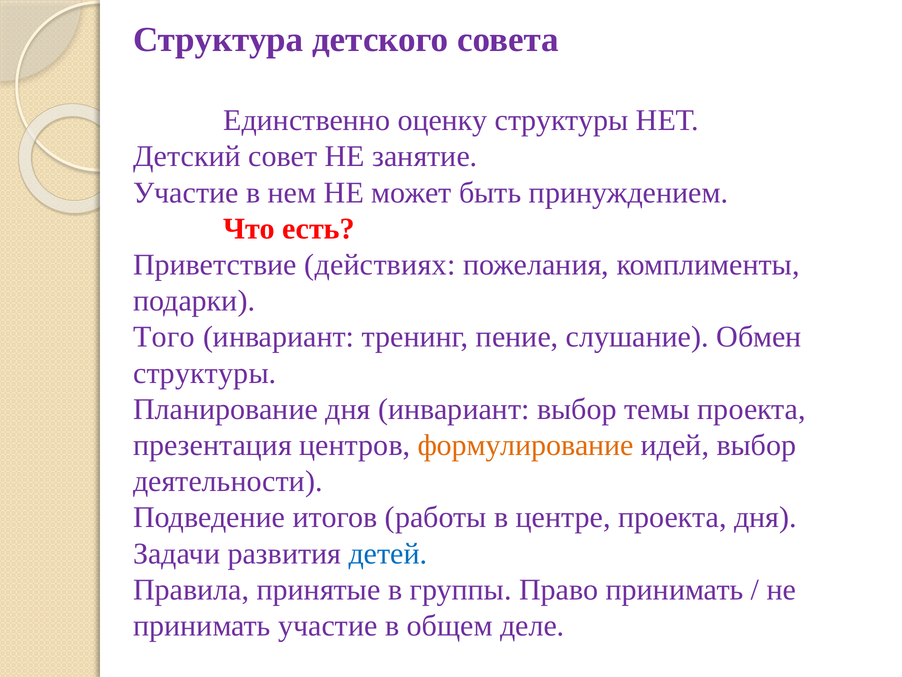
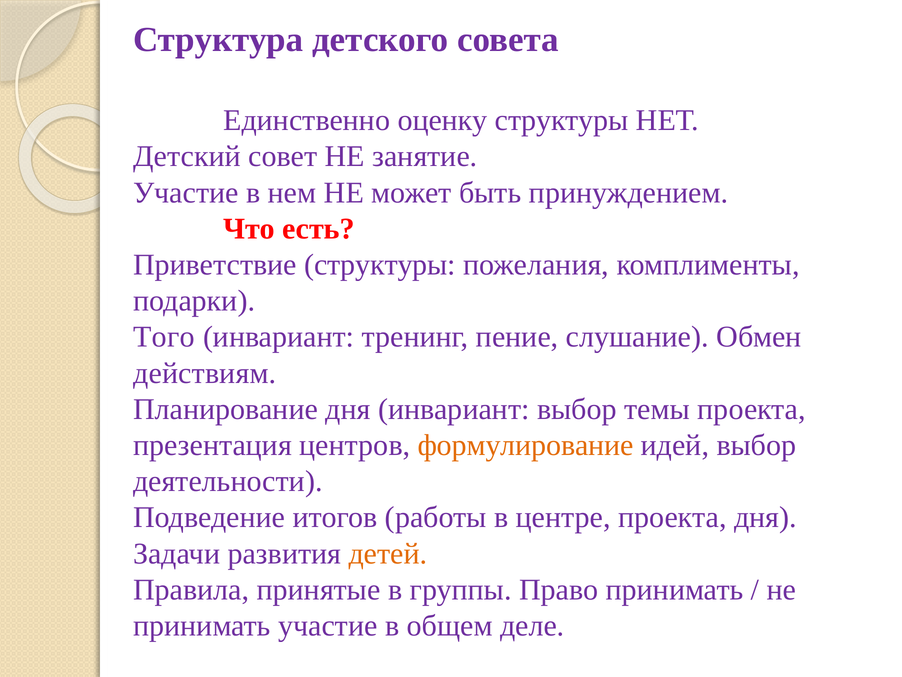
Приветствие действиях: действиях -> структуры (380, 265)
структуры: структуры -> действиям (205, 373)
детей colour: blue -> orange (388, 553)
